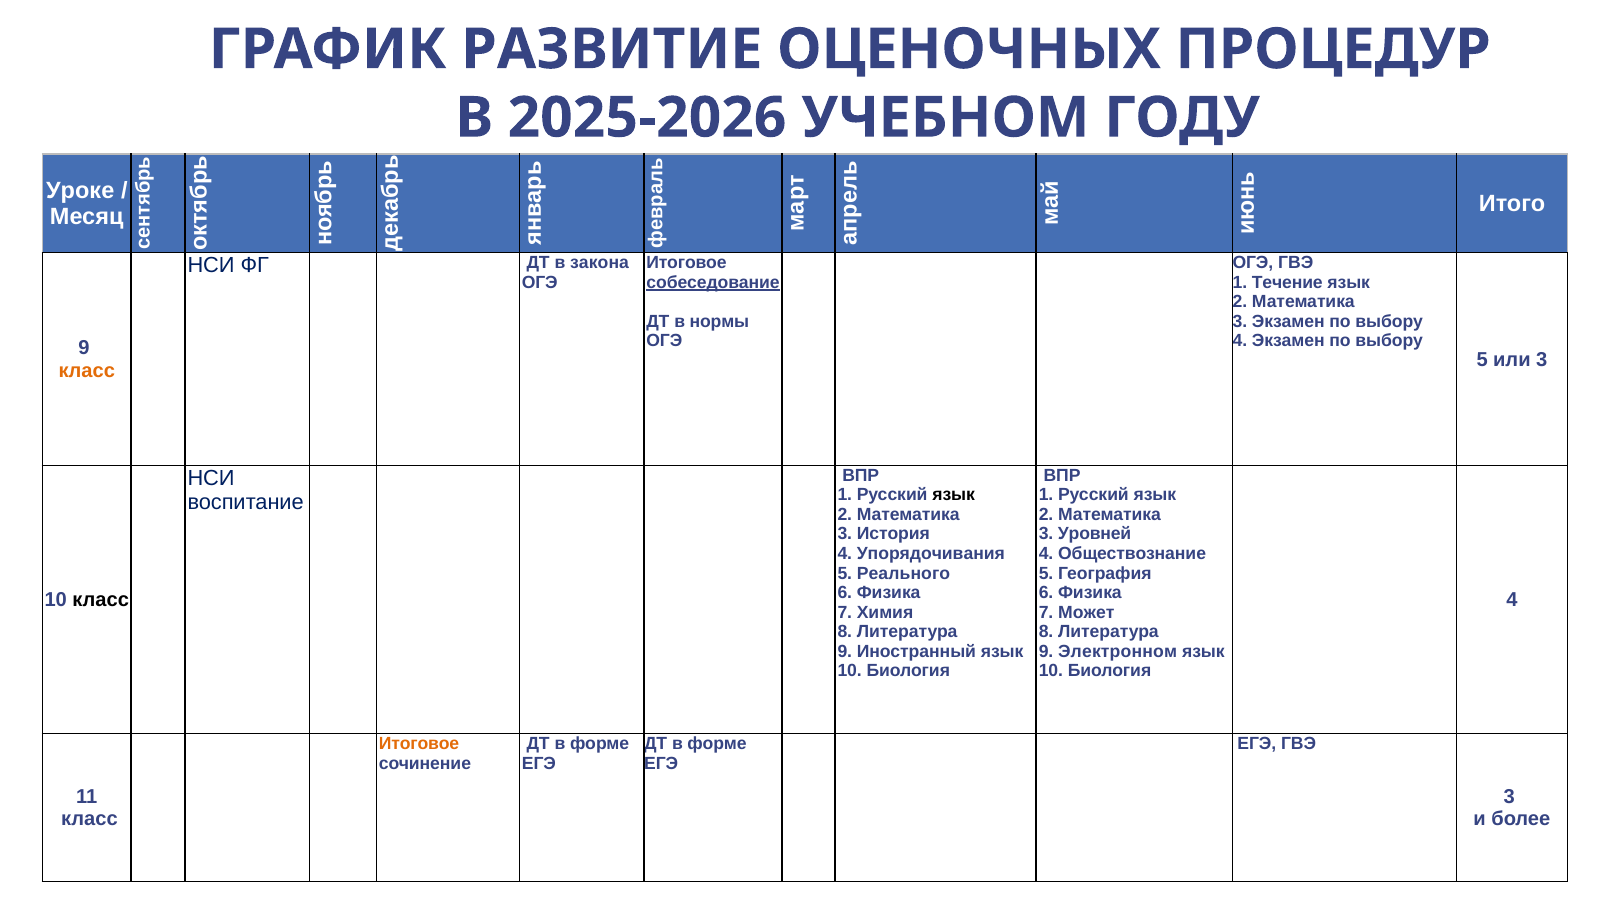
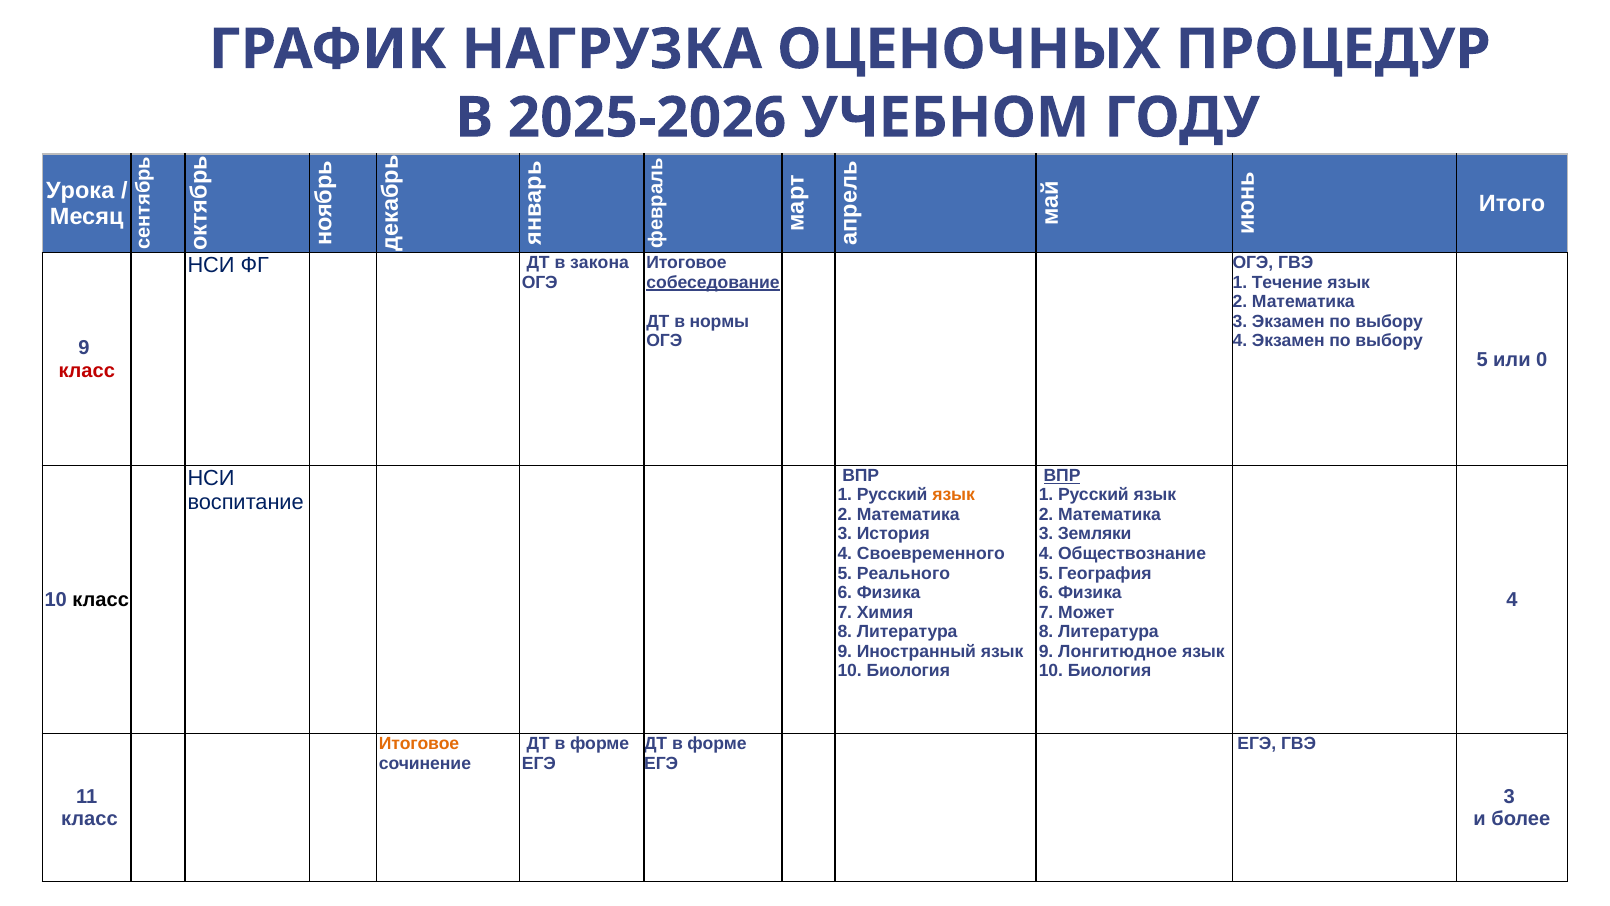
РАЗВИТИЕ: РАЗВИТИЕ -> НАГРУЗКА (612, 49)
Уроке: Уроке -> Урока (80, 191)
или 3: 3 -> 0 (1542, 359)
класс colour: orange -> red (87, 371)
ВПР underline: none -> present (1062, 475)
язык colour: black -> orange (954, 495)
Уровней: Уровней -> Земляки (1095, 534)
Упорядочивания: Упорядочивания -> Своевременного (931, 553)
Электронном: Электронном -> Лонгитюдное (1118, 651)
